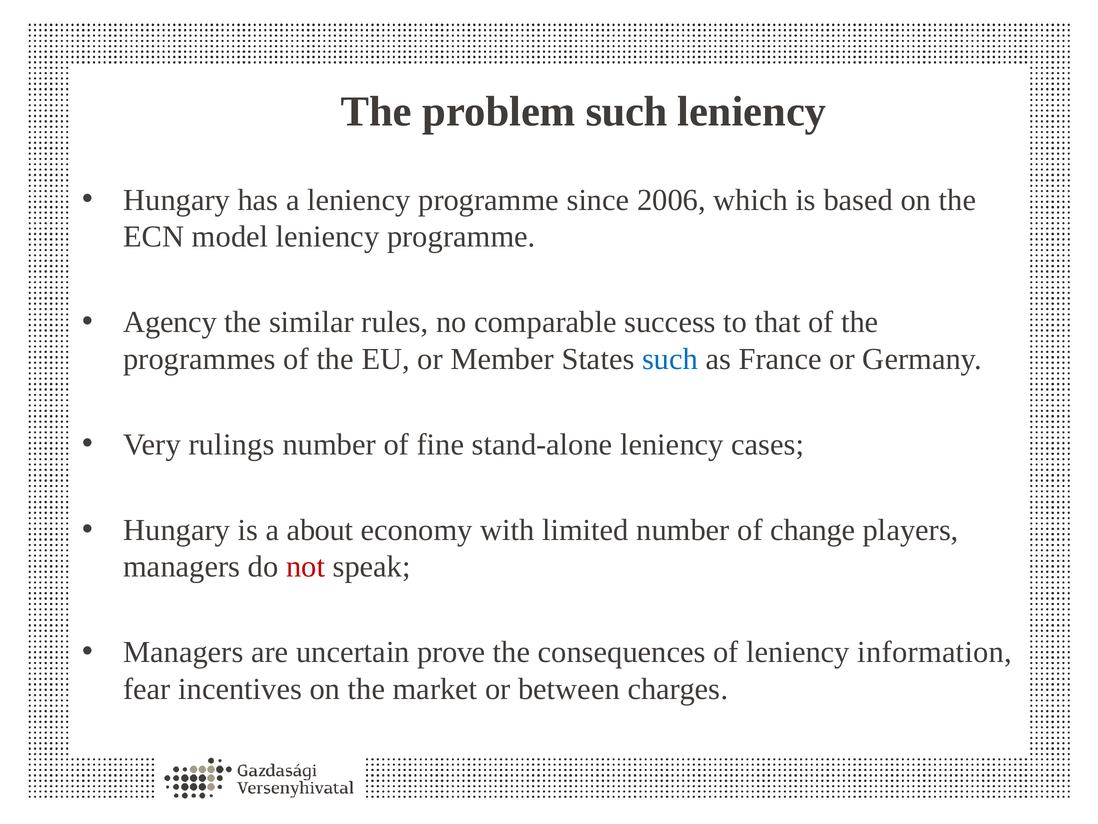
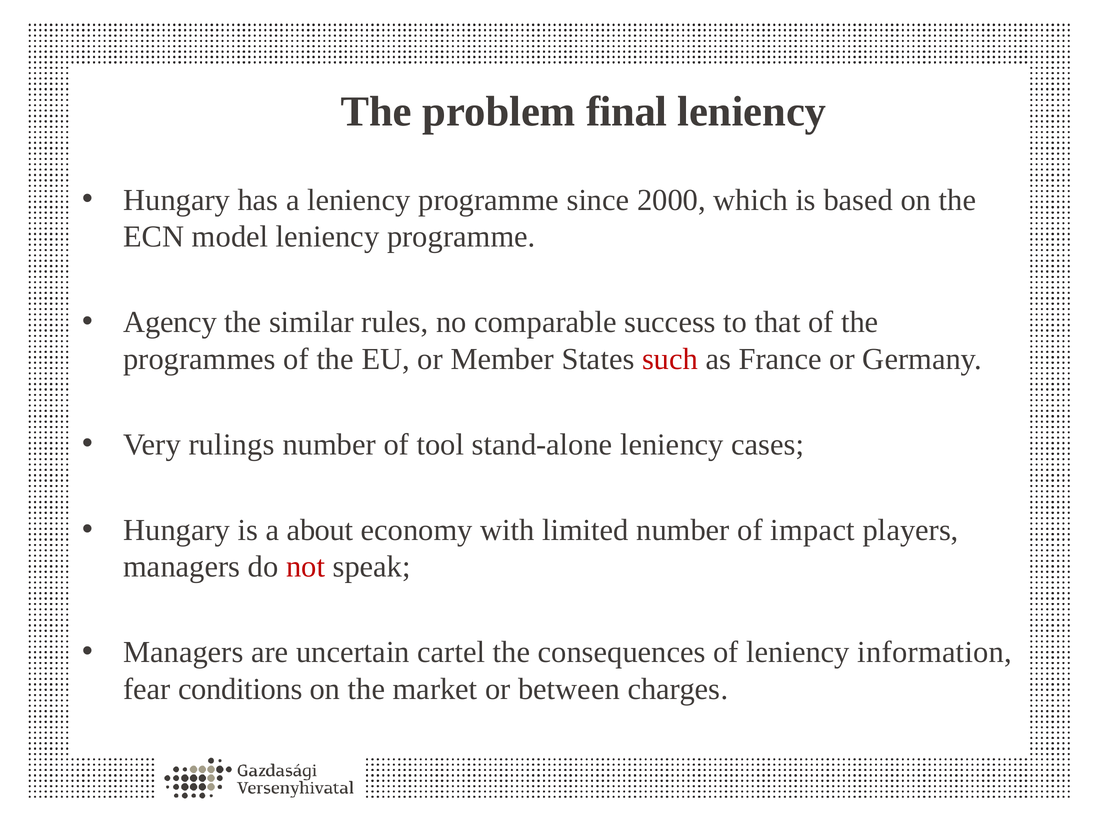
problem such: such -> final (627, 112)
2006: 2006 -> 2000 (671, 200)
such colour: blue -> red (670, 359)
fine: fine -> tool (440, 444)
change: change -> impact (813, 530)
prove: prove -> cartel (451, 652)
incentives: incentives -> conditions (240, 689)
